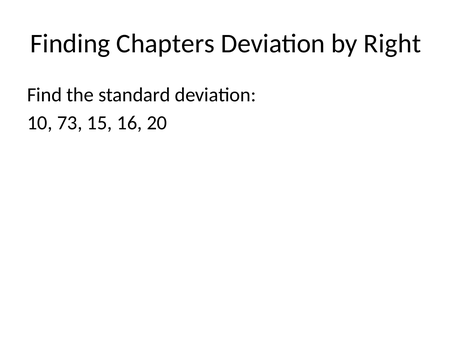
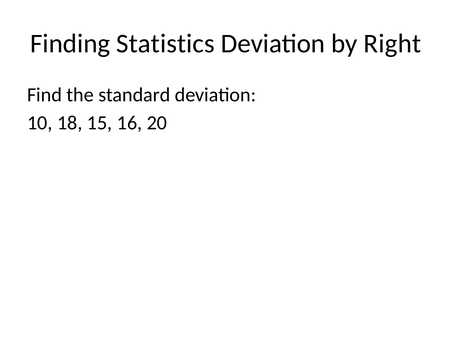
Chapters: Chapters -> Statistics (165, 44)
73: 73 -> 18 (70, 123)
